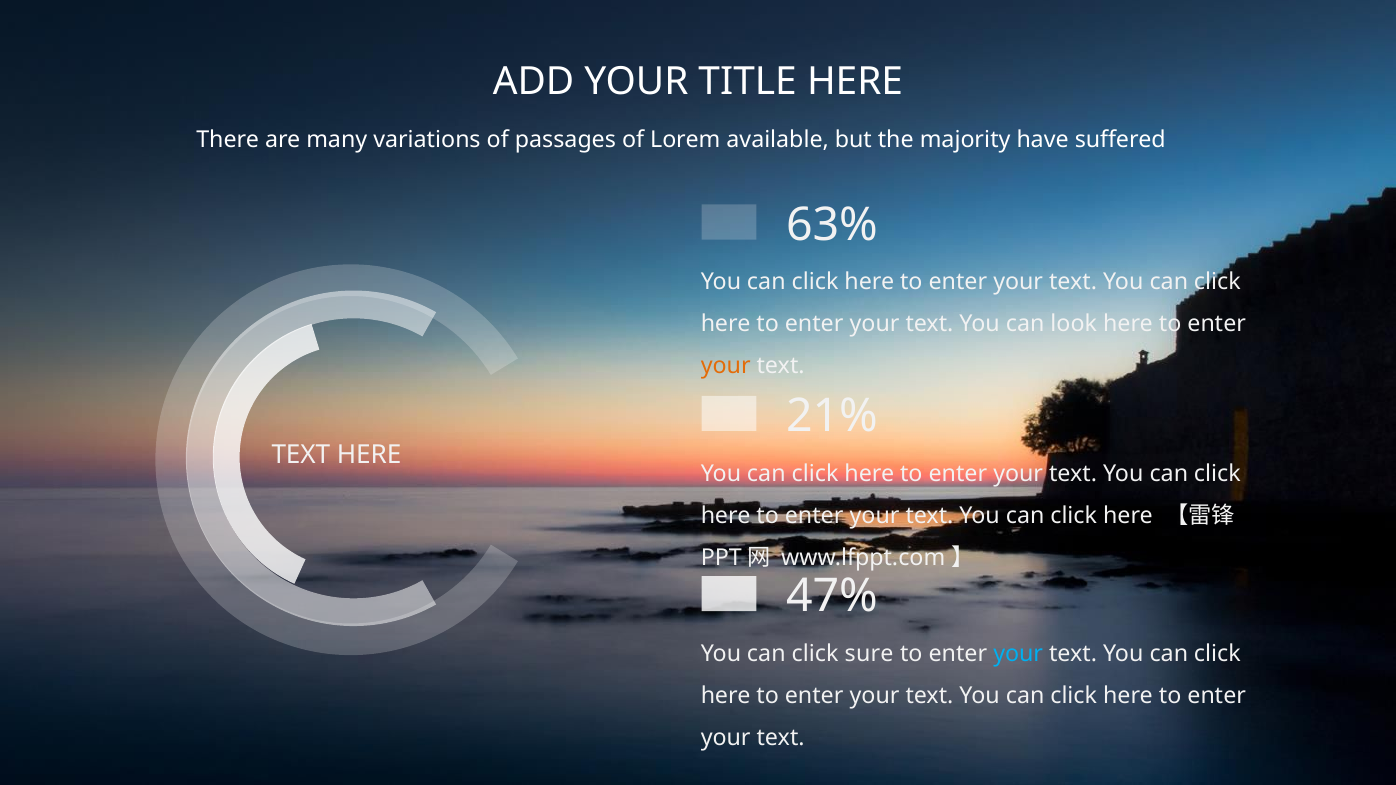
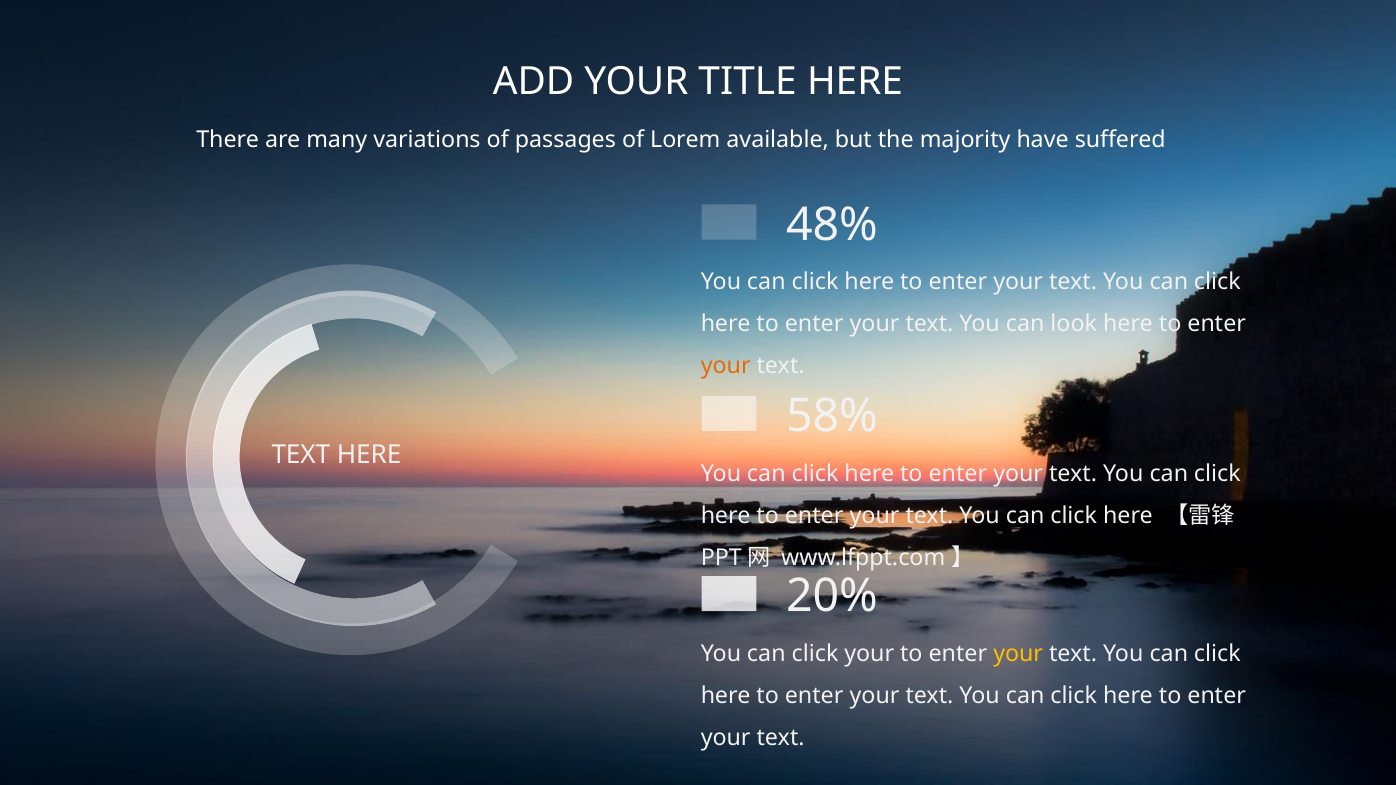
63%: 63% -> 48% (832, 225)
21%: 21% -> 58% (832, 416)
47%: 47% -> 20% (832, 597)
click sure: sure -> your (869, 654)
your colour: light blue -> yellow (1018, 654)
